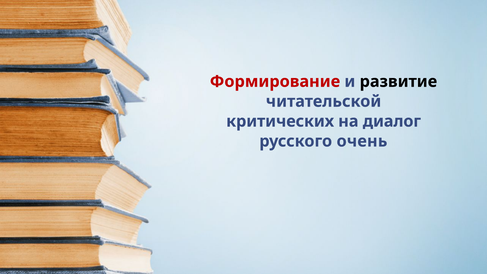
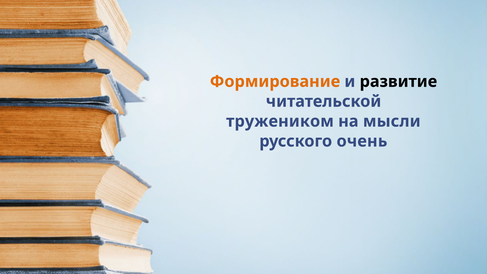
Формирование colour: red -> orange (275, 82)
критических: критических -> тружеником (280, 121)
диалог: диалог -> мысли (392, 121)
